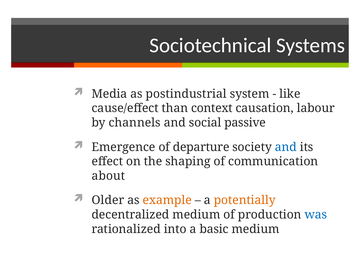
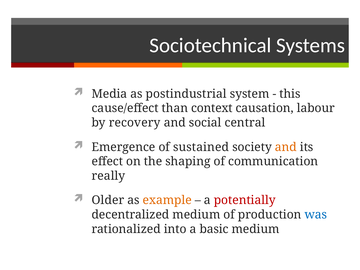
like: like -> this (290, 94)
channels: channels -> recovery (135, 123)
passive: passive -> central (245, 123)
departure: departure -> sustained (201, 147)
and colour: blue -> orange (286, 147)
about: about -> really (108, 176)
potentially colour: orange -> red (245, 200)
